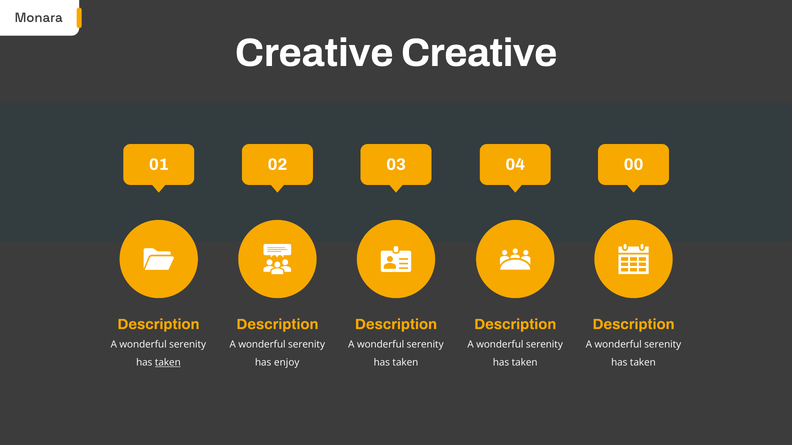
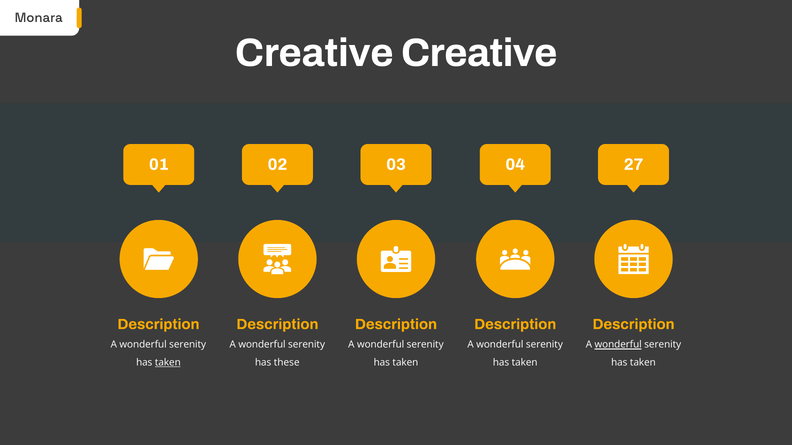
00: 00 -> 27 (634, 165)
wonderful underline: none -> present (618, 345)
enjoy: enjoy -> these (287, 363)
